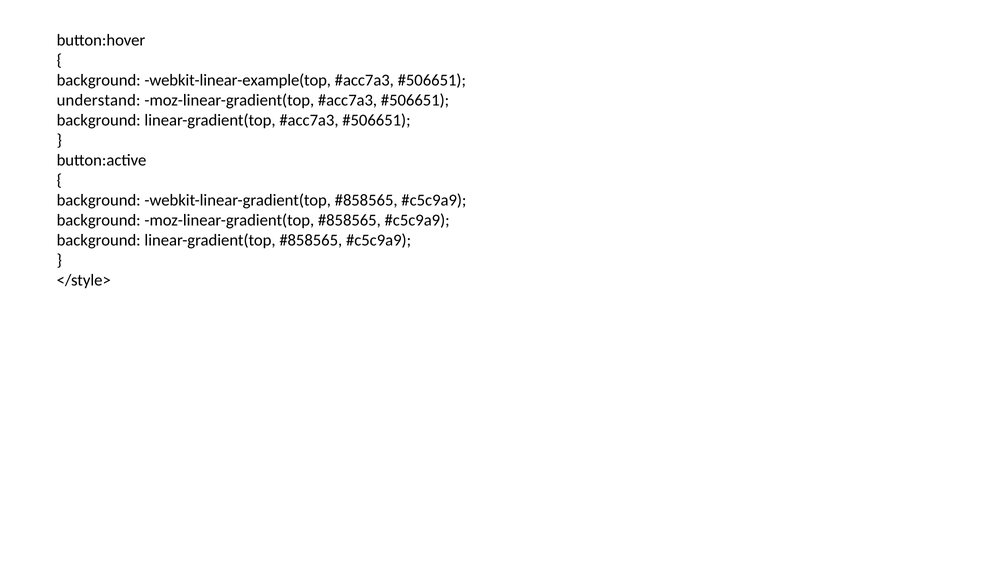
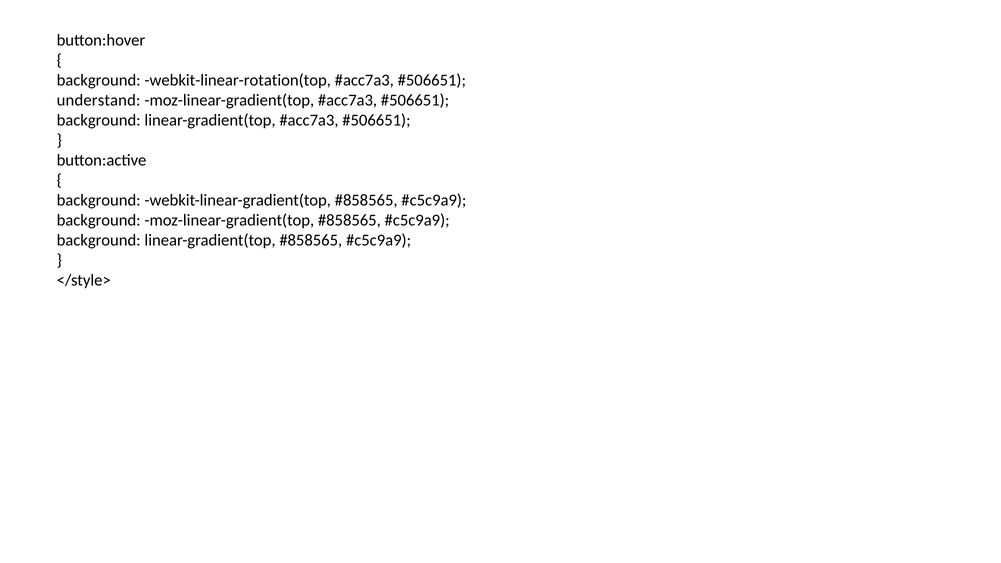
webkit-linear-example(top: webkit-linear-example(top -> webkit-linear-rotation(top (238, 80)
